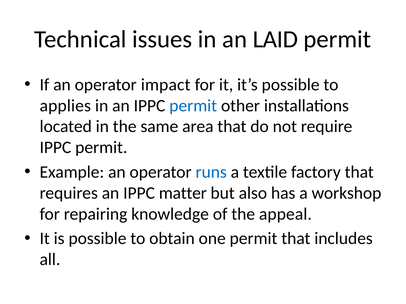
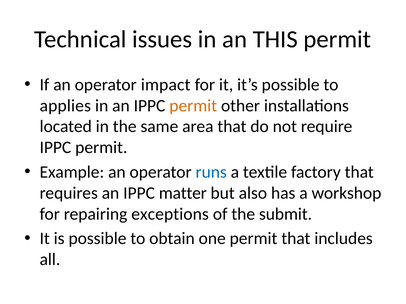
LAID: LAID -> THIS (275, 39)
permit colour: blue -> orange (193, 106)
knowledge: knowledge -> exceptions (170, 214)
appeal: appeal -> submit (286, 214)
